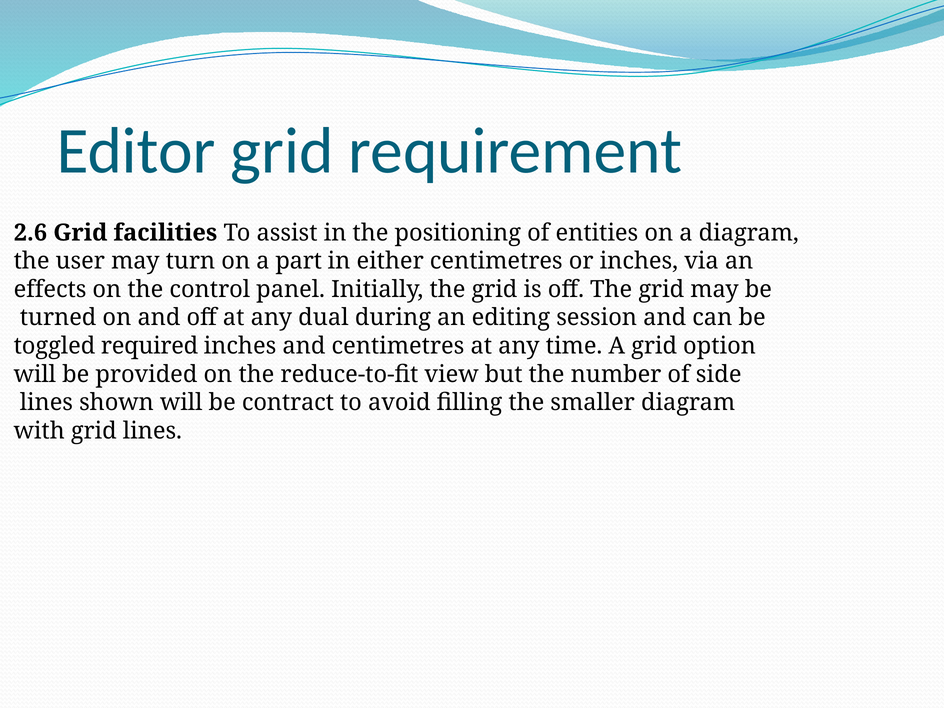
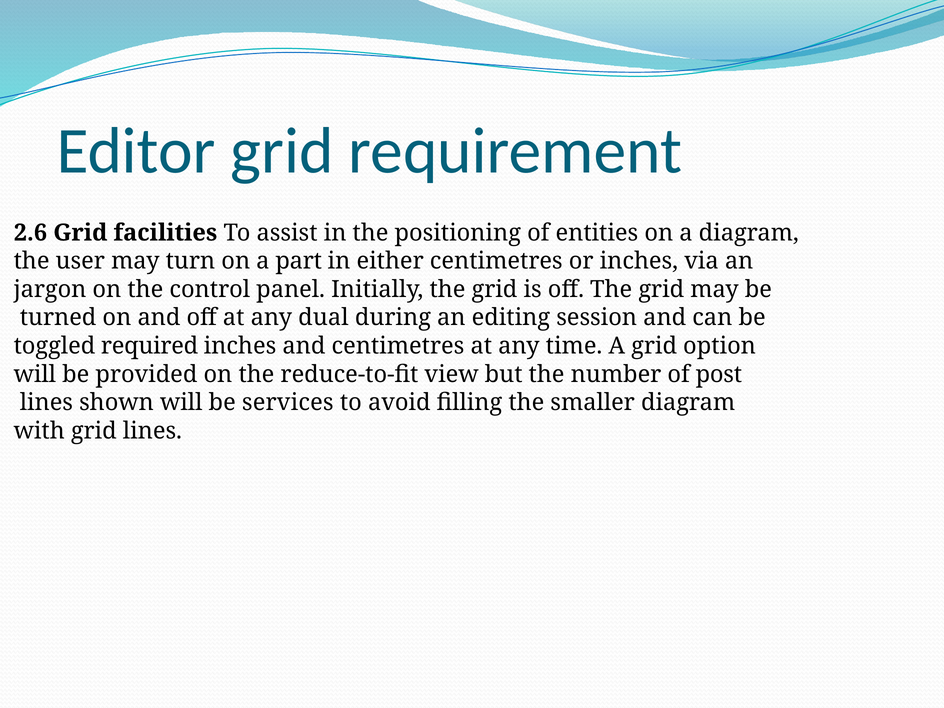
effects: effects -> jargon (50, 289)
side: side -> post (719, 374)
contract: contract -> services (288, 403)
